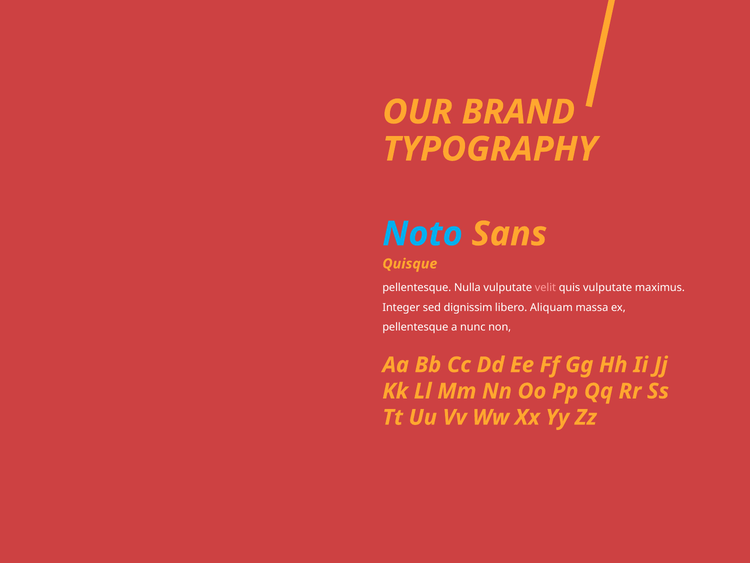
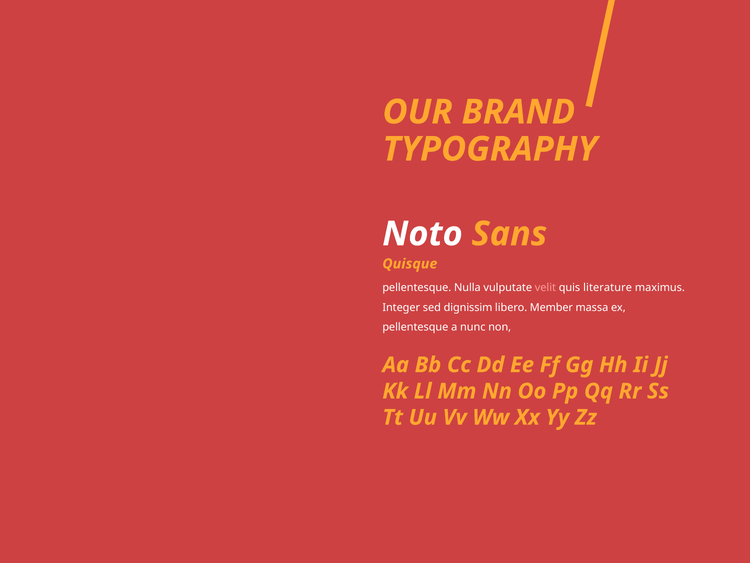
Noto colour: light blue -> white (423, 234)
quis vulputate: vulputate -> literature (608, 288)
Aliquam: Aliquam -> Member (551, 307)
